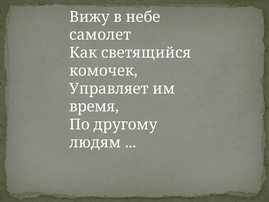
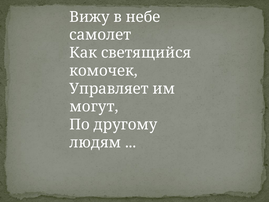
время: время -> могут (94, 107)
